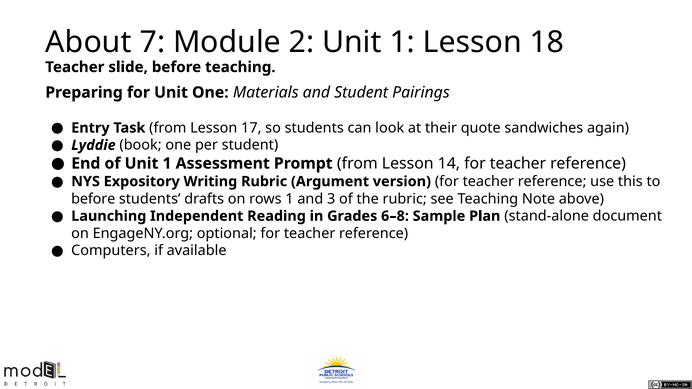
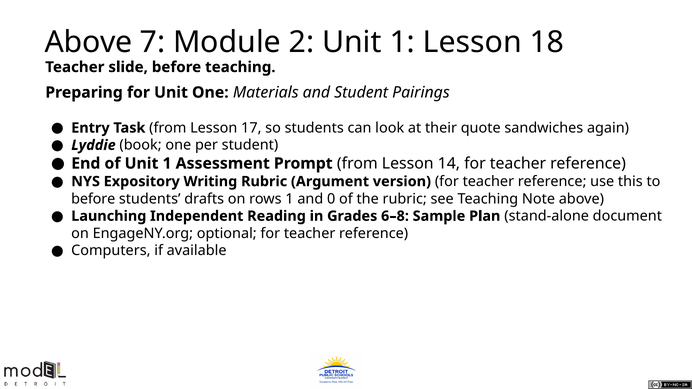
About: About -> Above (89, 43)
3: 3 -> 0 (331, 199)
